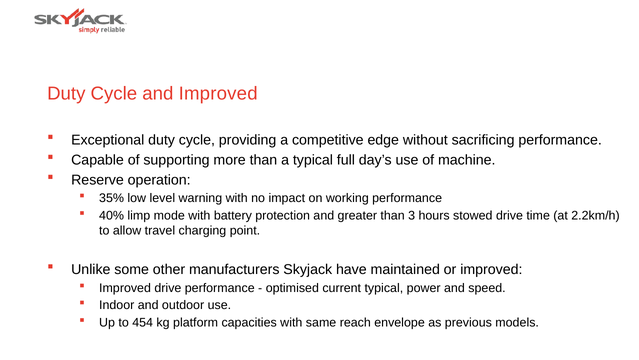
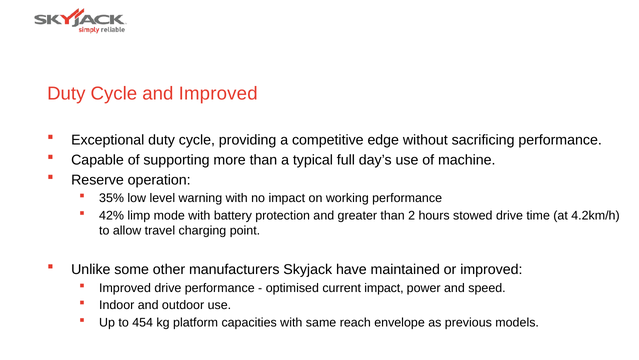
40%: 40% -> 42% (112, 215)
3: 3 -> 2 (412, 215)
2.2km/h: 2.2km/h -> 4.2km/h (595, 215)
current typical: typical -> impact (384, 287)
